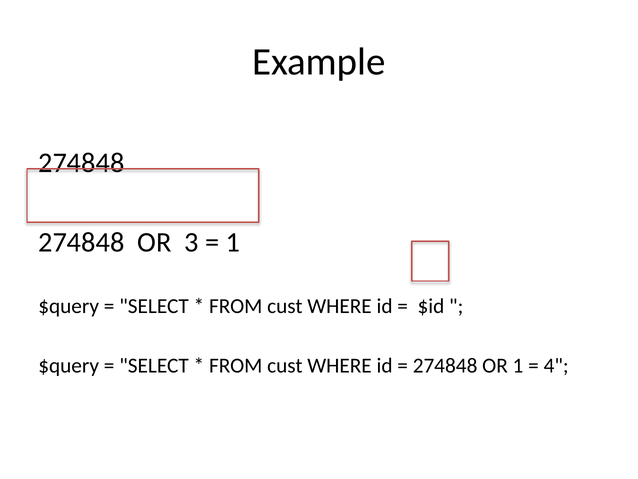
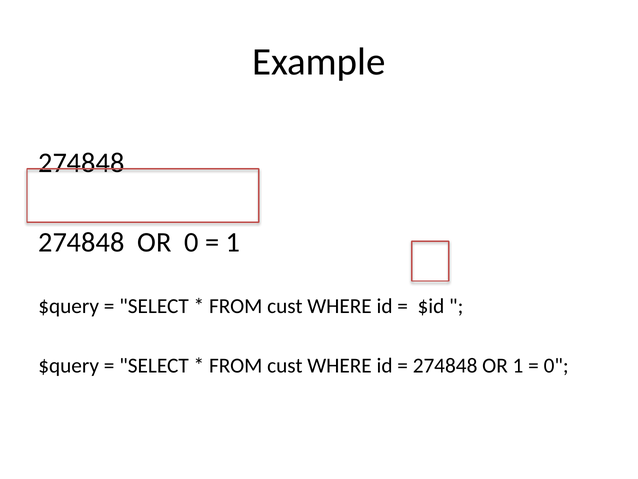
OR 3: 3 -> 0 (191, 242)
4: 4 -> 0 (556, 365)
